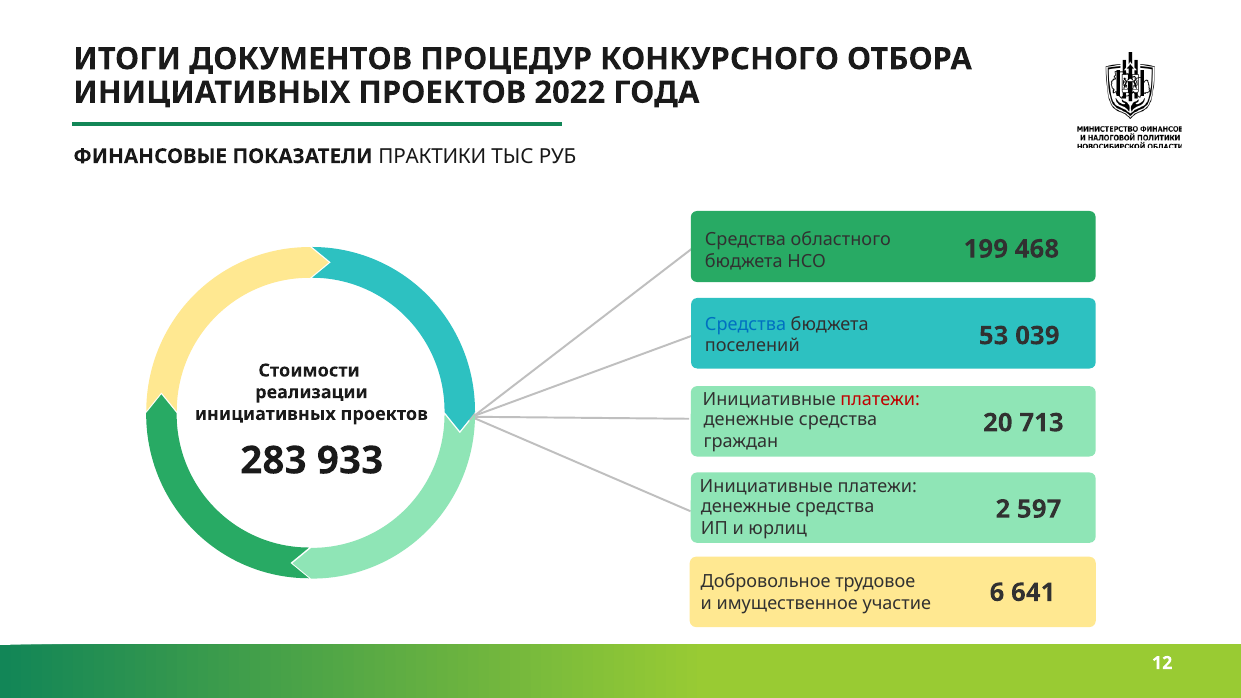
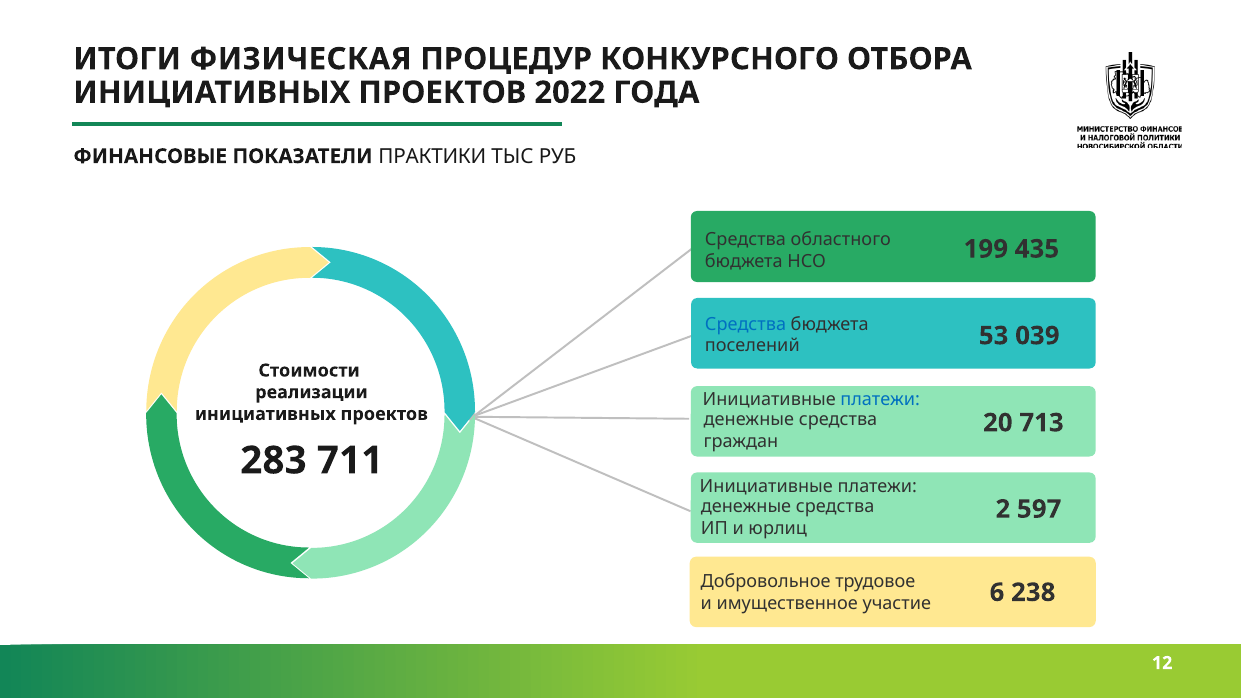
ДОКУМЕНТОВ: ДОКУМЕНТОВ -> ФИЗИЧЕСКАЯ (301, 59)
468: 468 -> 435 (1037, 249)
платежи colour: red -> blue (880, 399)
933: 933 -> 711 (350, 461)
641: 641 -> 238 (1033, 593)
